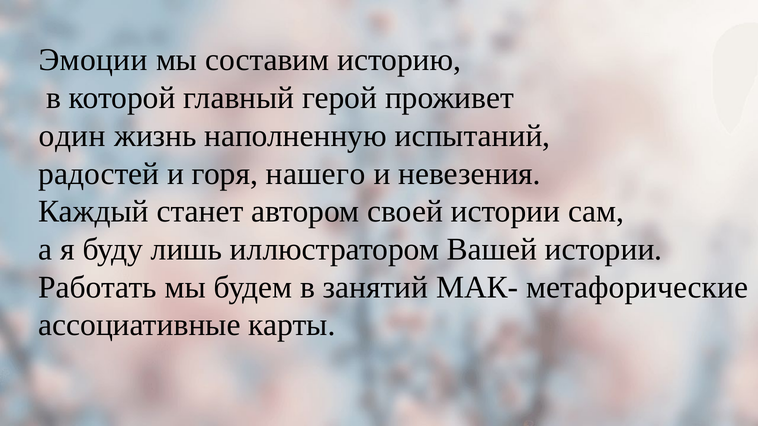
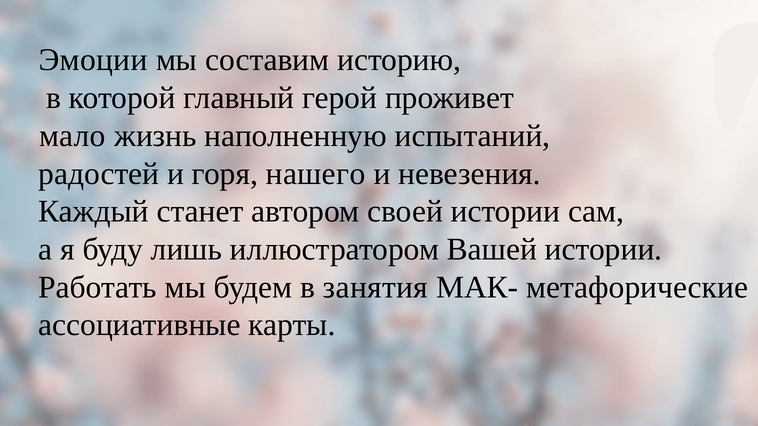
один: один -> мало (72, 136)
занятий: занятий -> занятия (375, 287)
